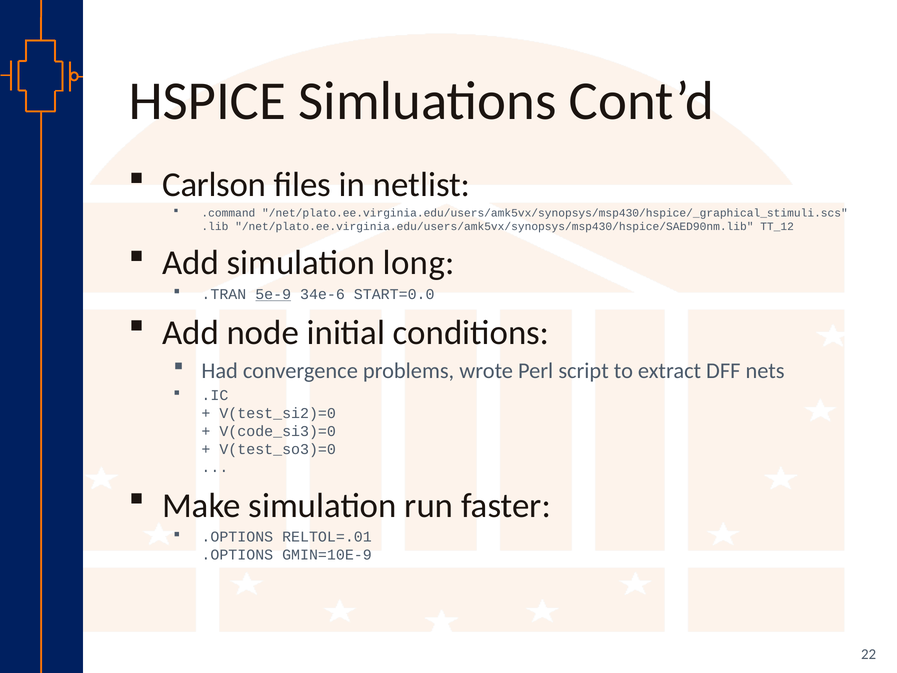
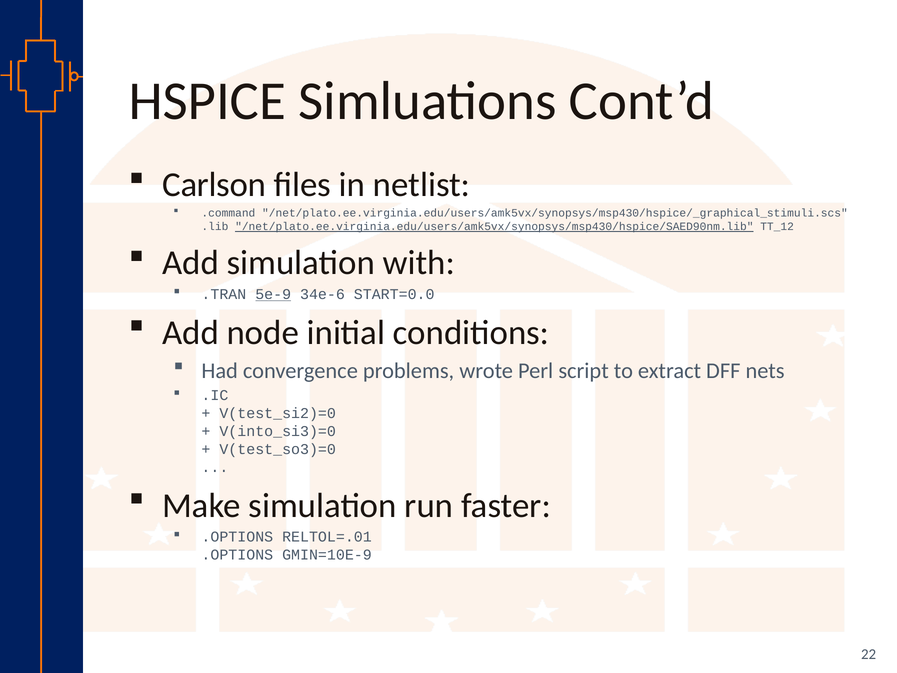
/net/plato.ee.virginia.edu/users/amk5vx/synopsys/msp430/hspice/SAED90nm.lib underline: none -> present (494, 227)
long: long -> with (419, 263)
V(code_si3)=0: V(code_si3)=0 -> V(into_si3)=0 (278, 431)
